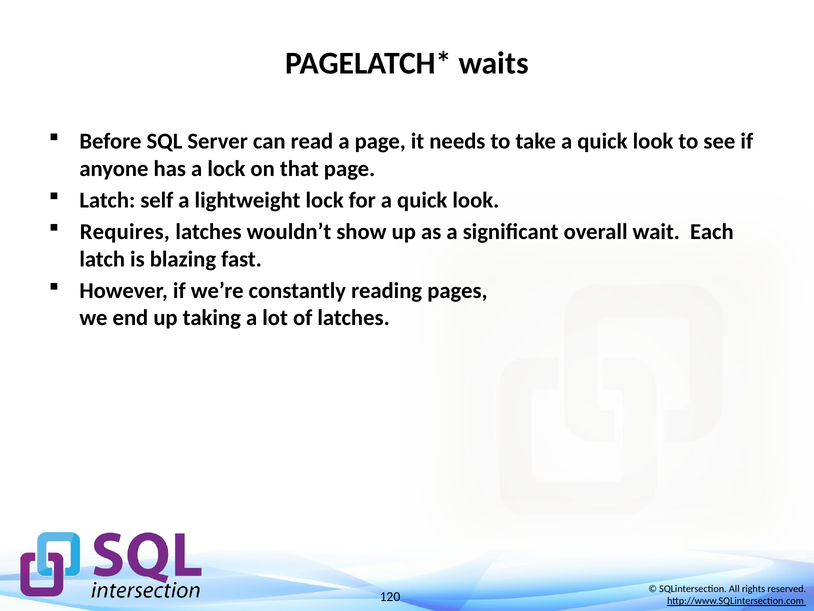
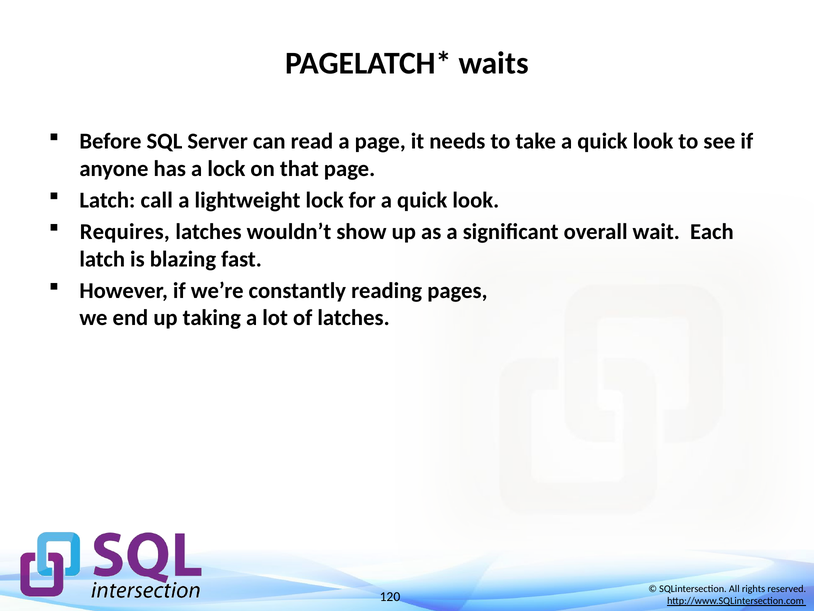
self: self -> call (157, 200)
